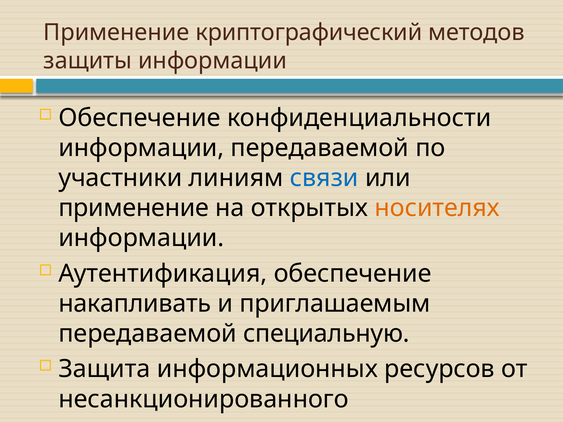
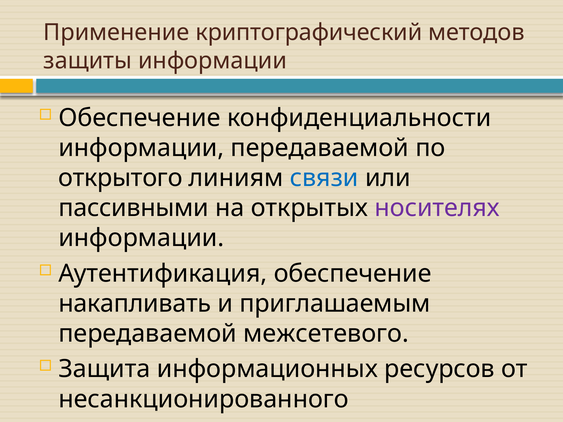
участники: участники -> открытого (120, 178)
применение: применение -> пассивными (134, 208)
носителях colour: orange -> purple (437, 208)
специальную: специальную -> межсетевого (326, 334)
